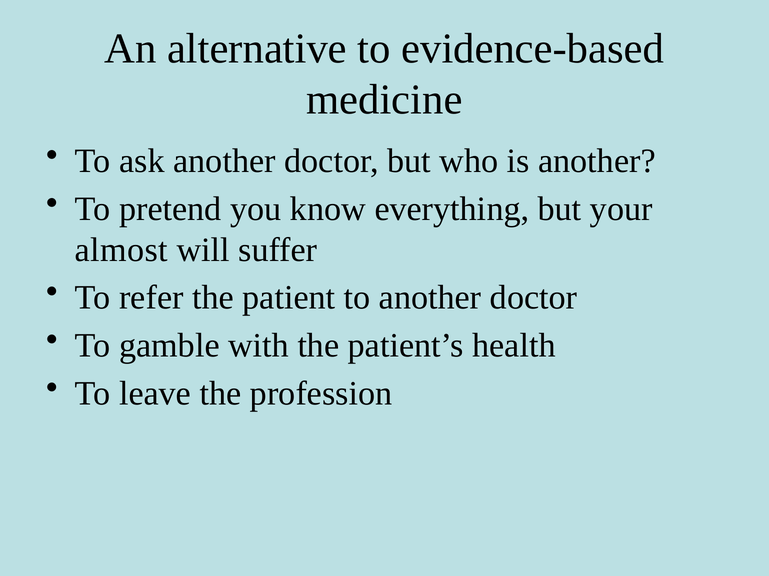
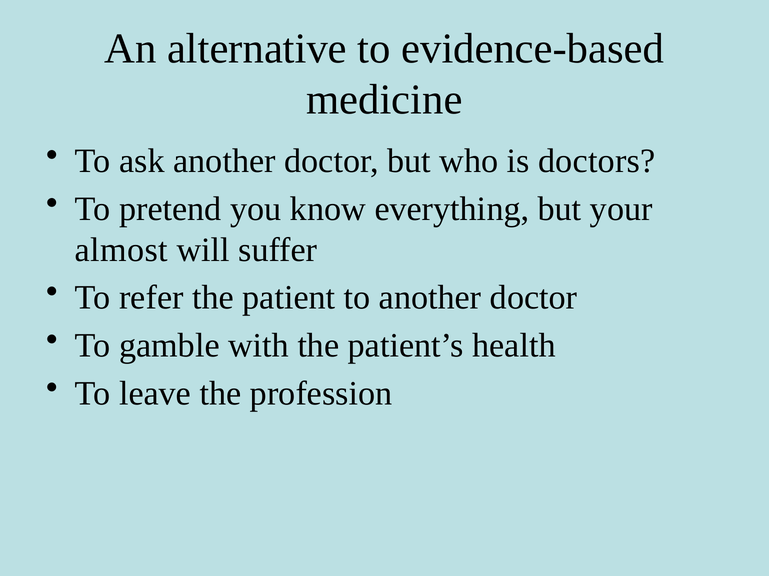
is another: another -> doctors (597, 161)
